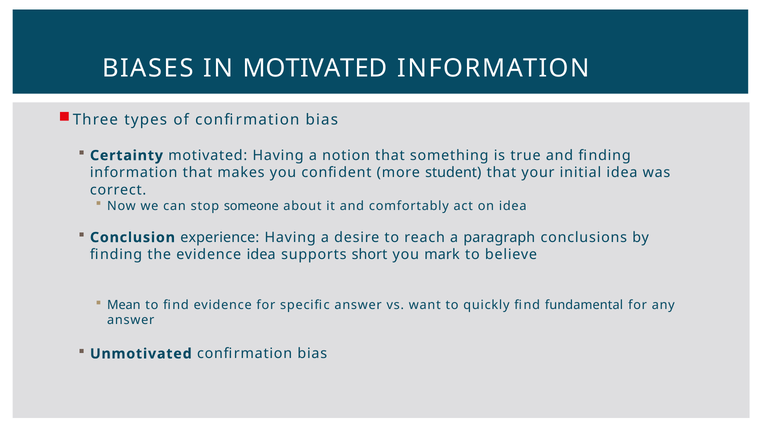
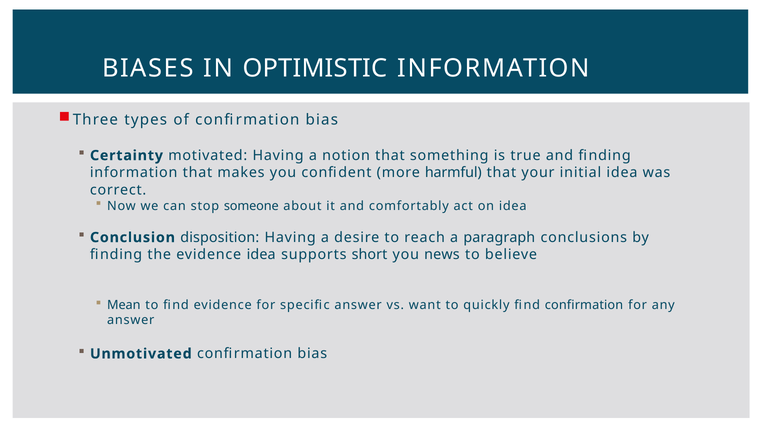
IN MOTIVATED: MOTIVATED -> OPTIMISTIC (315, 68)
student: student -> harmful (453, 173)
experience: experience -> disposition (220, 238)
mark: mark -> news (442, 255)
find fundamental: fundamental -> confirmation (584, 305)
